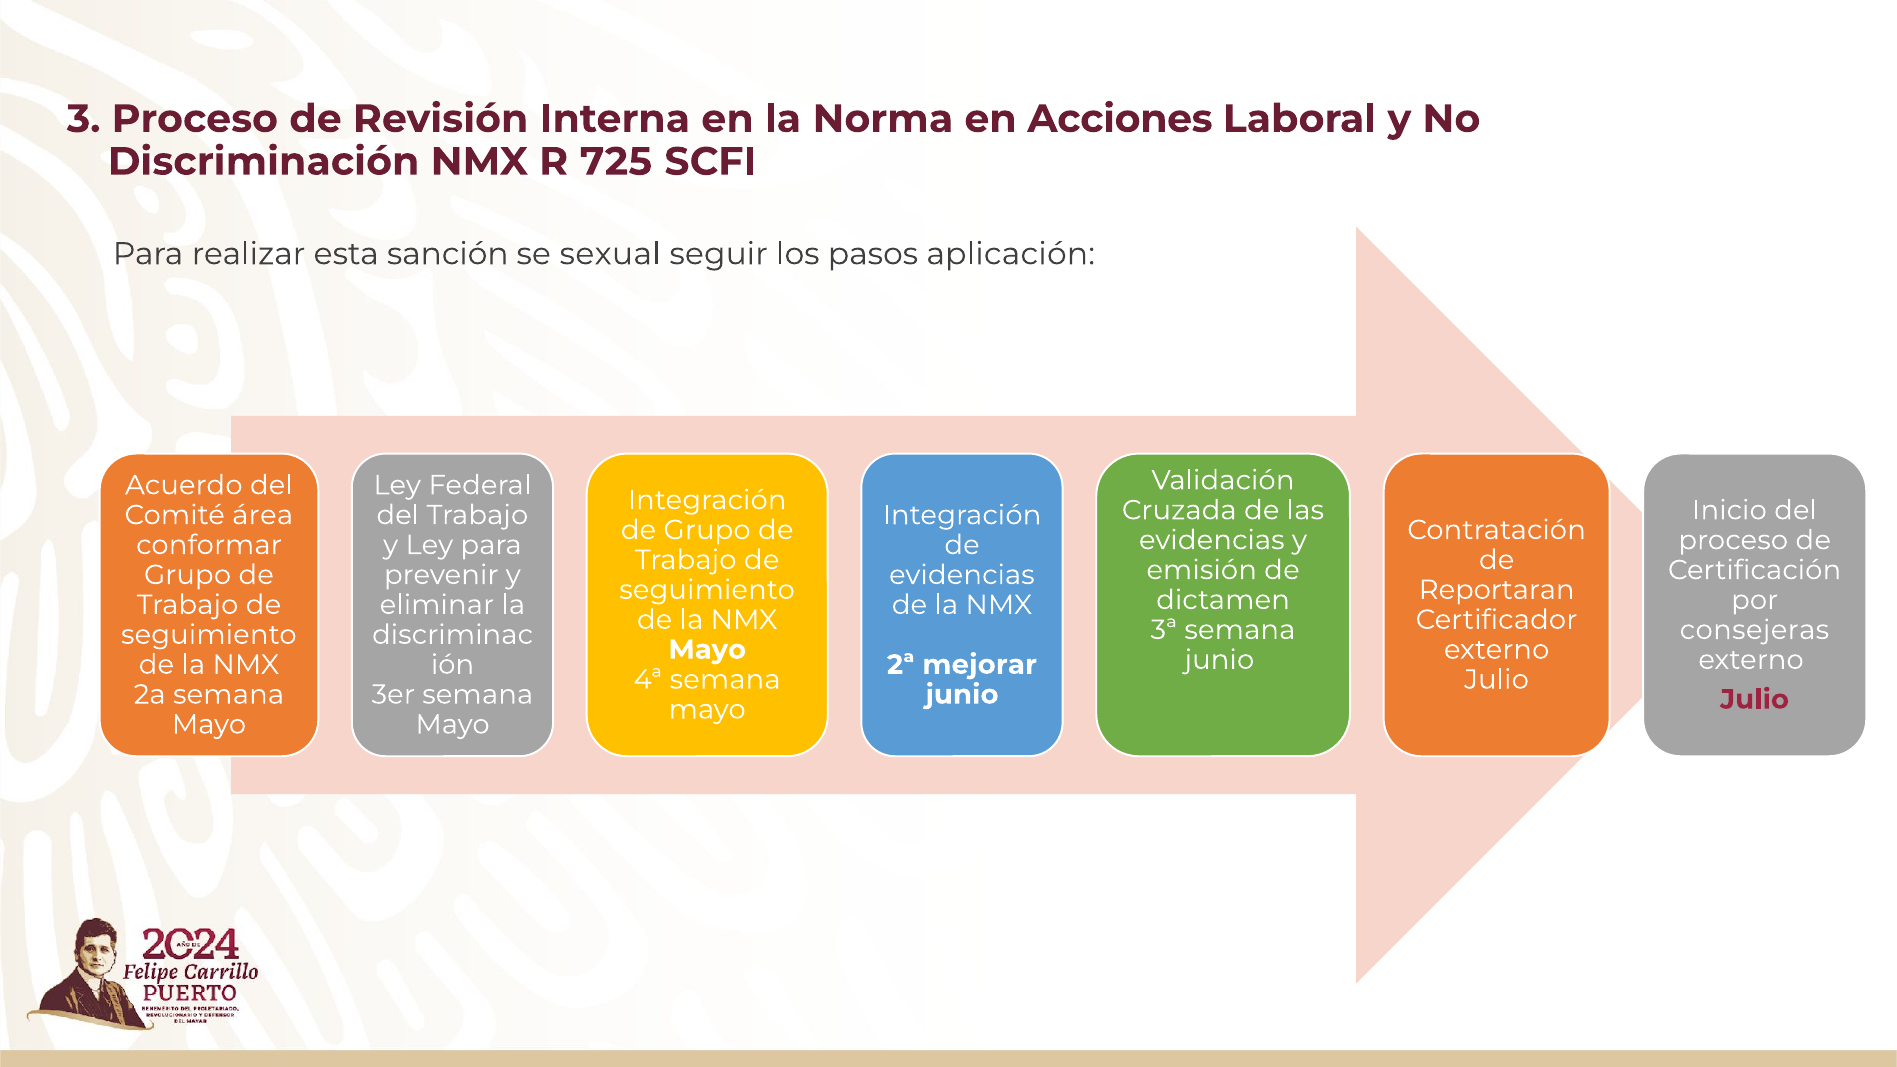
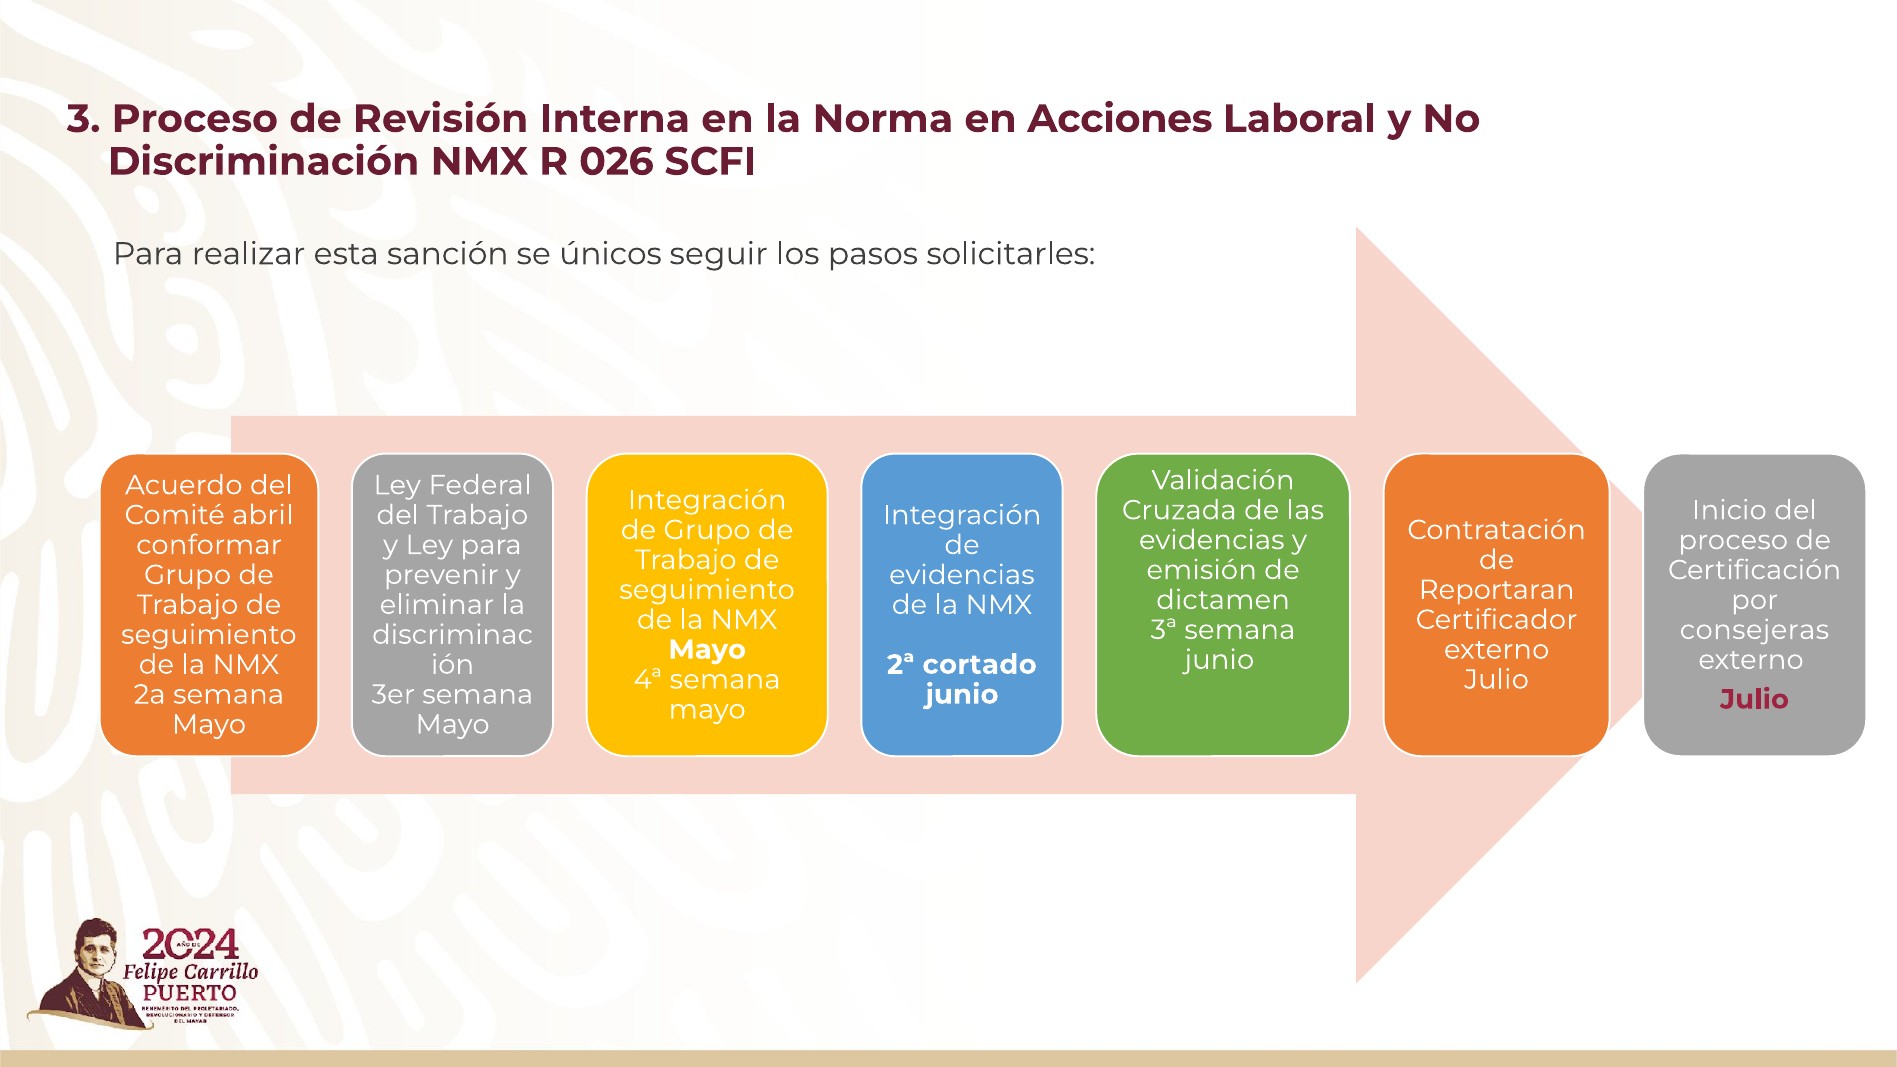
725: 725 -> 026 (616, 162)
sexual: sexual -> únicos (611, 254)
aplicación: aplicación -> solicitarles (1011, 254)
área: área -> abril (263, 515)
mejorar: mejorar -> cortado (980, 665)
